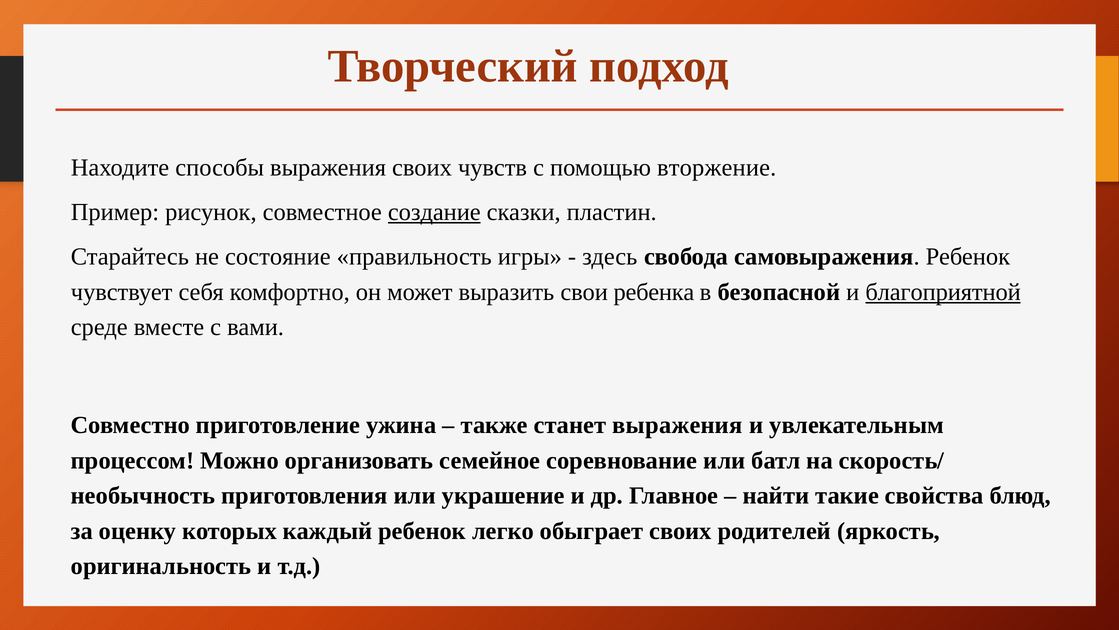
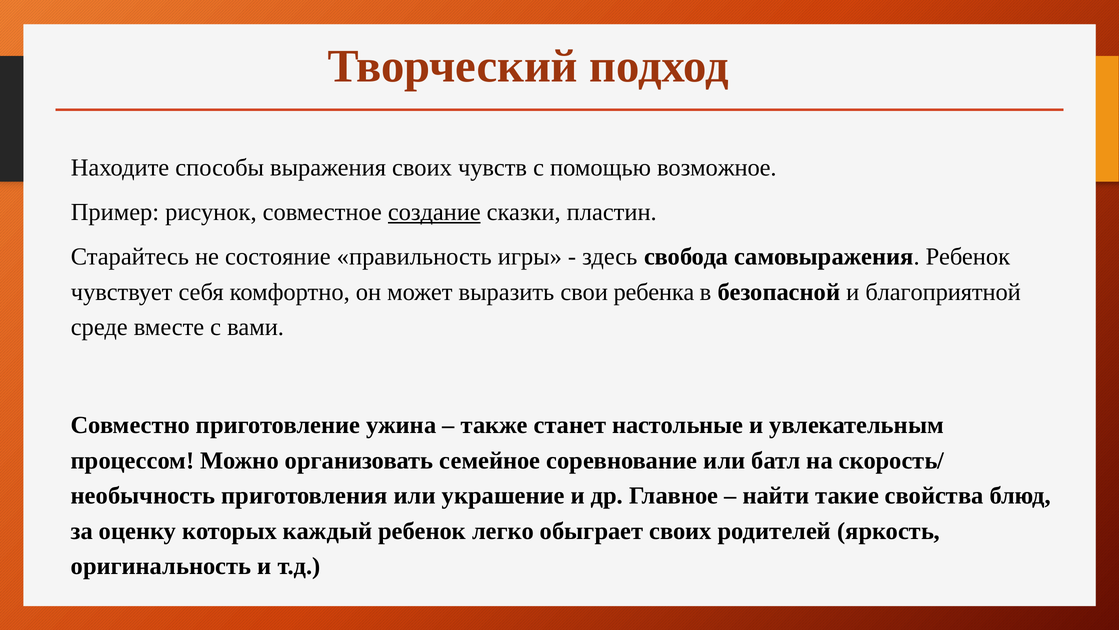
вторжение: вторжение -> возможное (717, 168)
благоприятной underline: present -> none (943, 292)
станет выражения: выражения -> настольные (678, 425)
